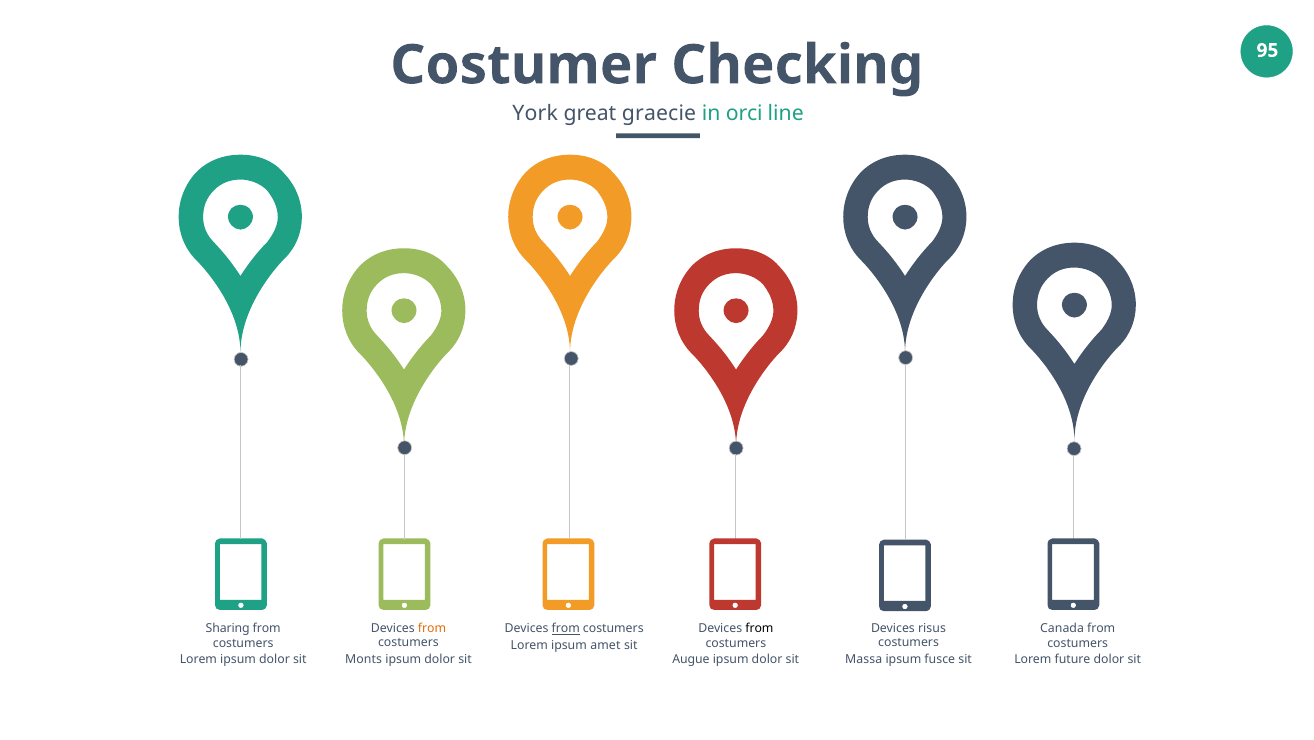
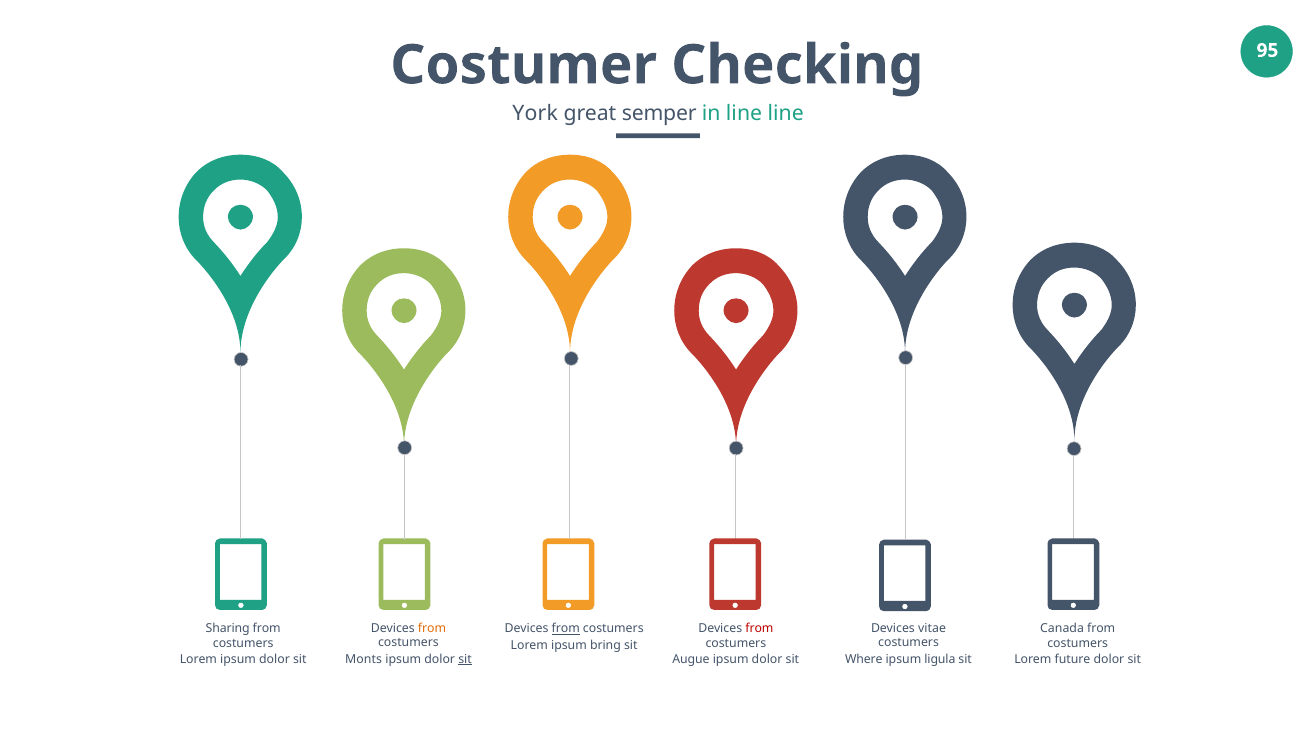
graecie: graecie -> semper (659, 113)
in orci: orci -> line (744, 113)
risus: risus -> vitae (932, 627)
from colour: black -> red (759, 628)
amet: amet -> bring (605, 644)
sit underline: none -> present (465, 658)
Massa: Massa -> Where (864, 658)
fusce: fusce -> ligula (940, 658)
